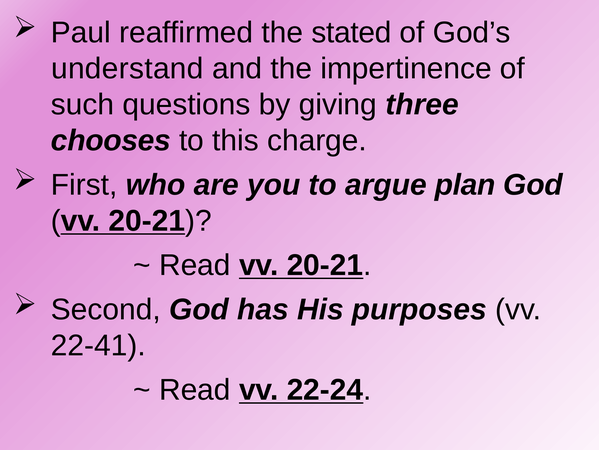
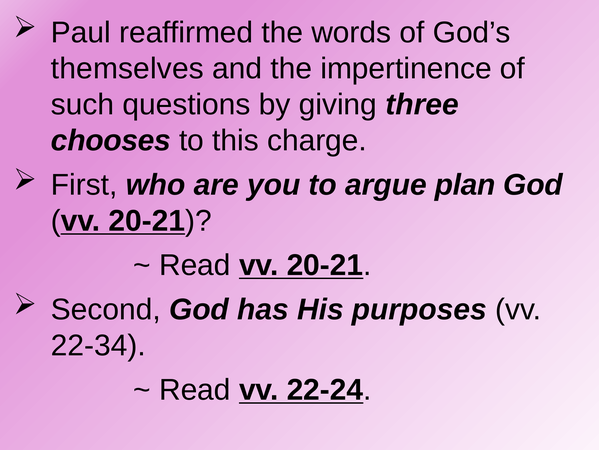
stated: stated -> words (351, 32)
understand: understand -> themselves (127, 68)
22-41: 22-41 -> 22-34 (98, 345)
